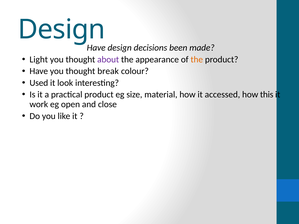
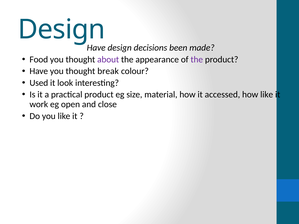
Light: Light -> Food (39, 60)
the colour: orange -> purple (197, 60)
how this: this -> like (267, 95)
